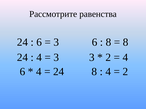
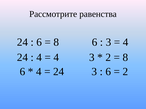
3: 3 -> 8 (56, 42)
8: 8 -> 3 (108, 42)
8: 8 -> 4 (126, 42)
3: 3 -> 4 (56, 58)
4: 4 -> 8 (125, 58)
24 8: 8 -> 3 (94, 72)
4: 4 -> 6 (108, 72)
